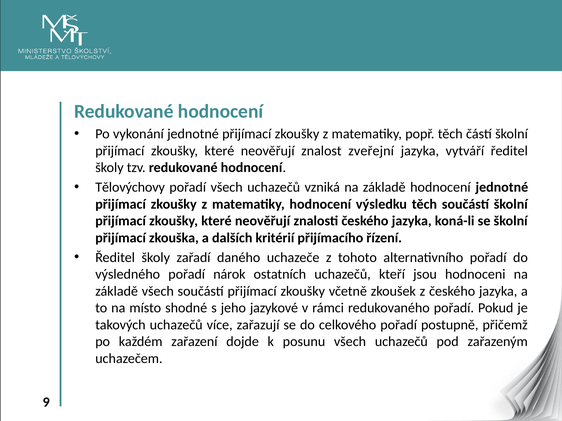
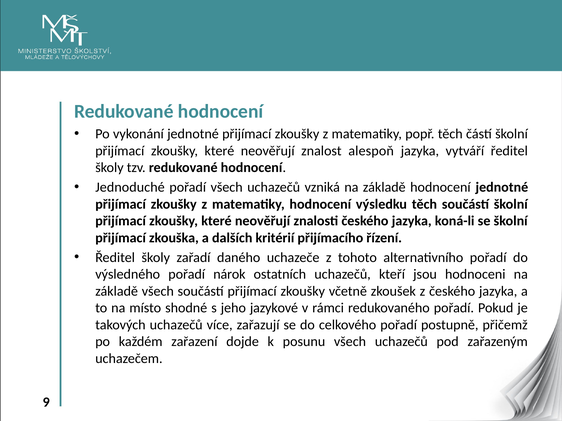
zveřejní: zveřejní -> alespoň (371, 151)
Tělovýchovy: Tělovýchovy -> Jednoduché (130, 187)
